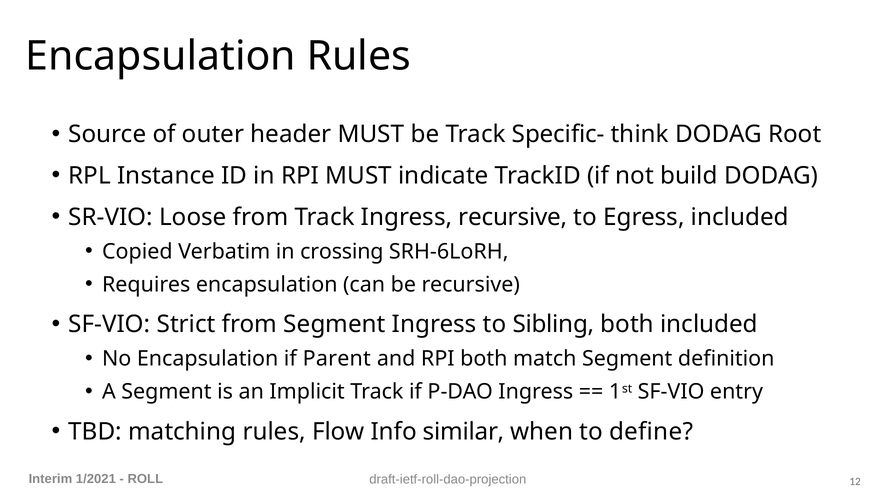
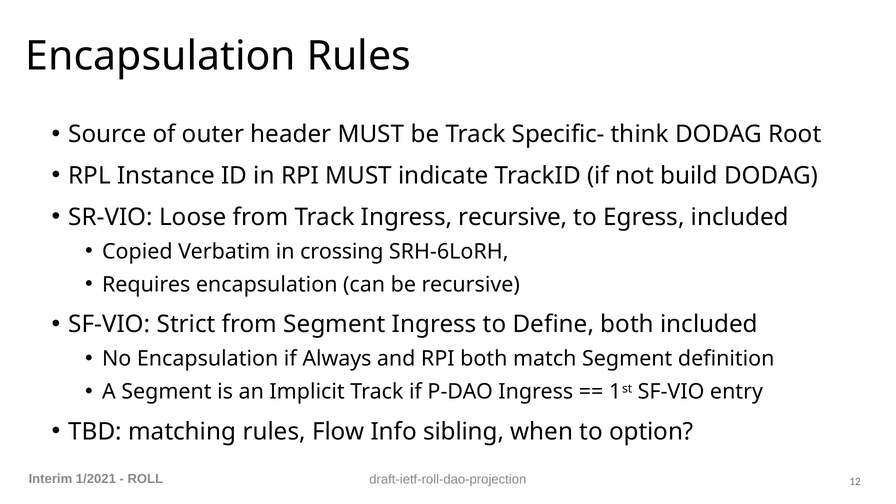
Sibling: Sibling -> Define (553, 325)
Parent: Parent -> Always (337, 359)
similar: similar -> sibling (464, 432)
define: define -> option (651, 432)
